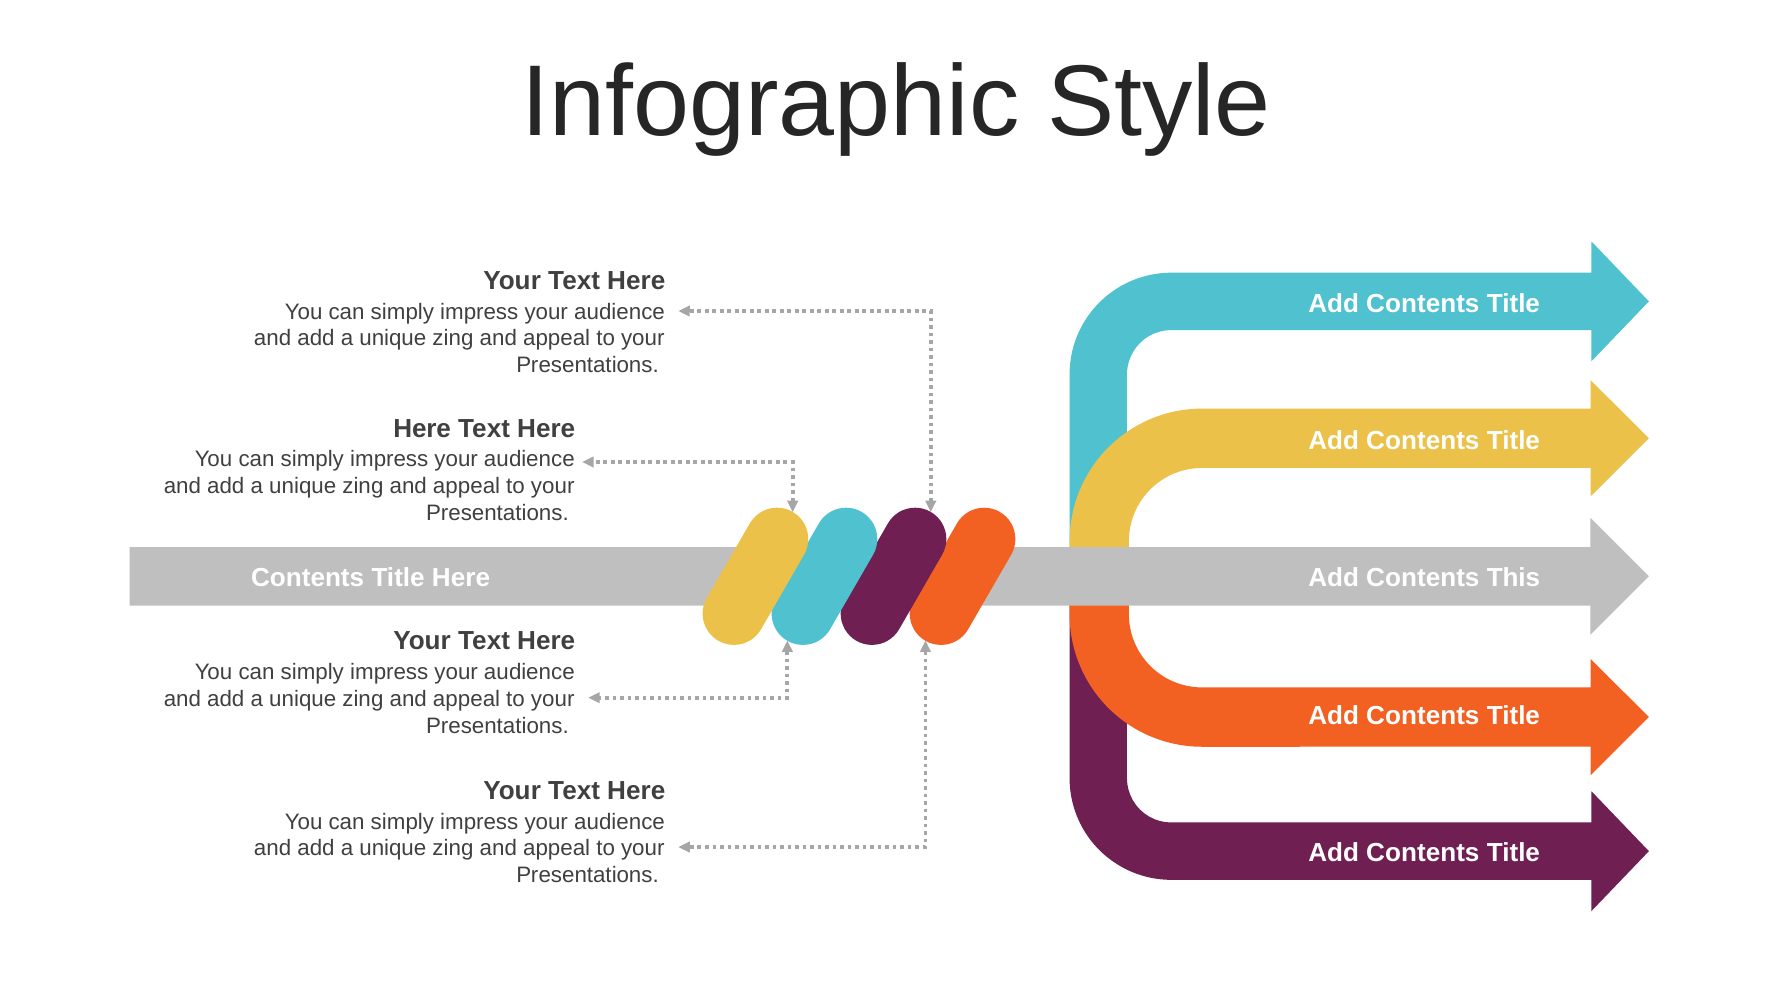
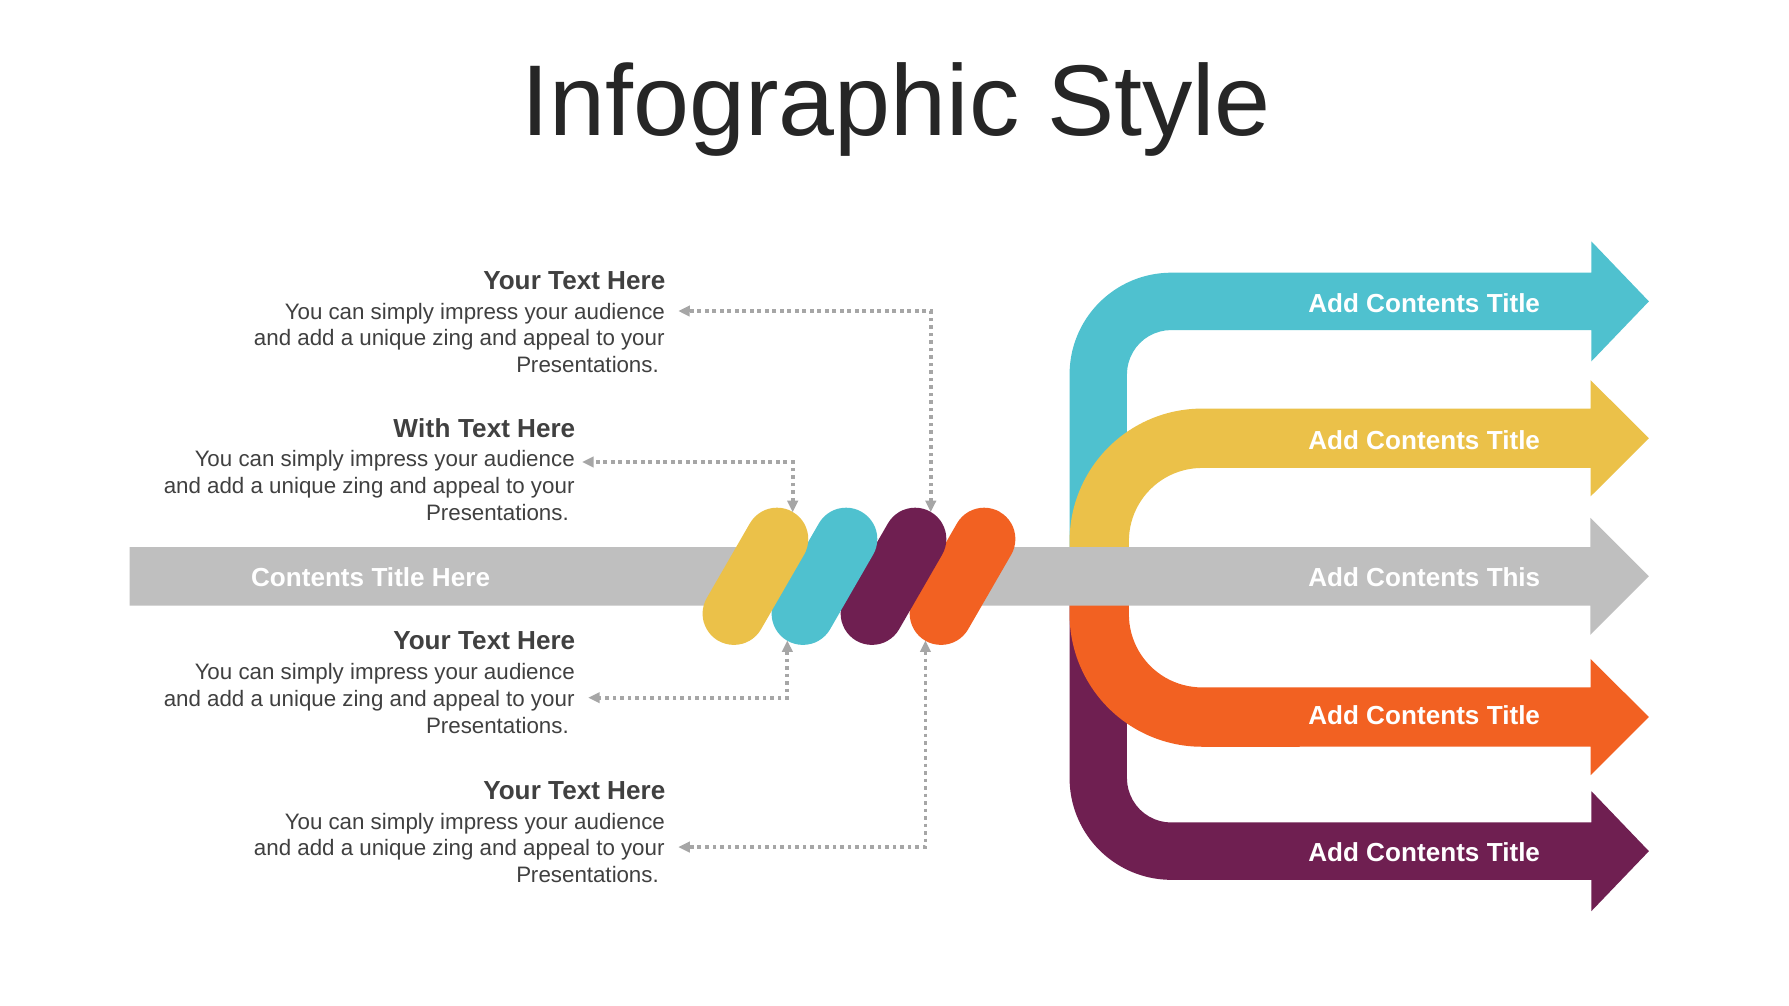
Here: Here -> With (422, 429)
